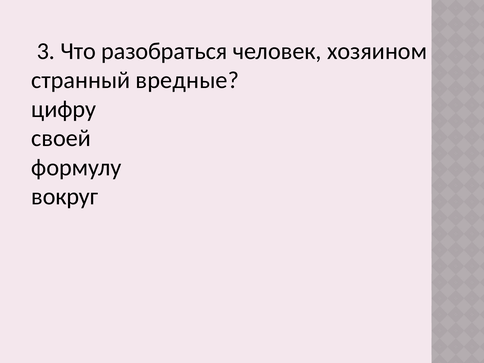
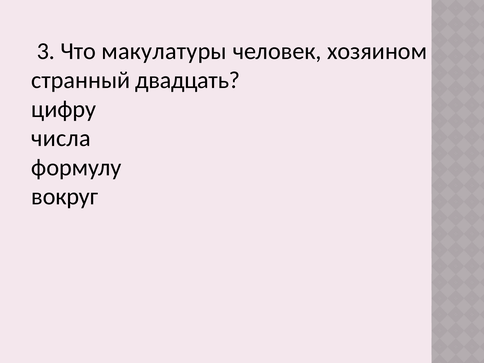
разобраться: разобраться -> макулатуры (164, 51)
вредные: вредные -> двадцать (188, 80)
своей: своей -> числа (61, 138)
